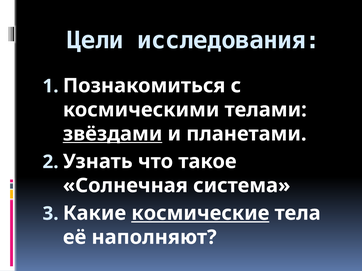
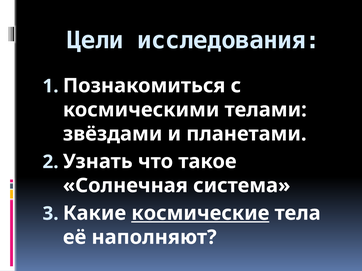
звёздами underline: present -> none (113, 134)
